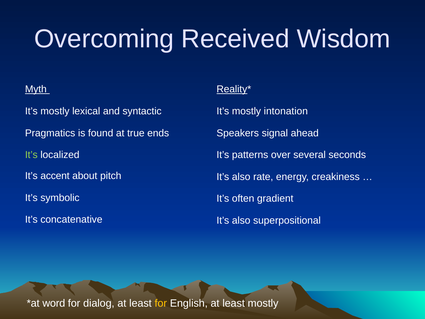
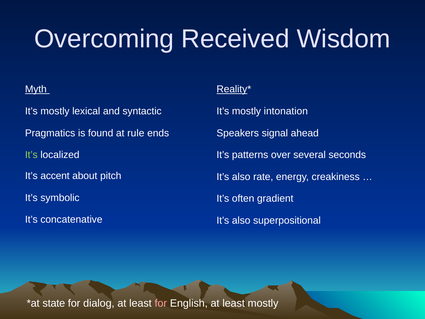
true: true -> rule (136, 133)
word: word -> state (54, 303)
for colour: yellow -> pink (161, 303)
